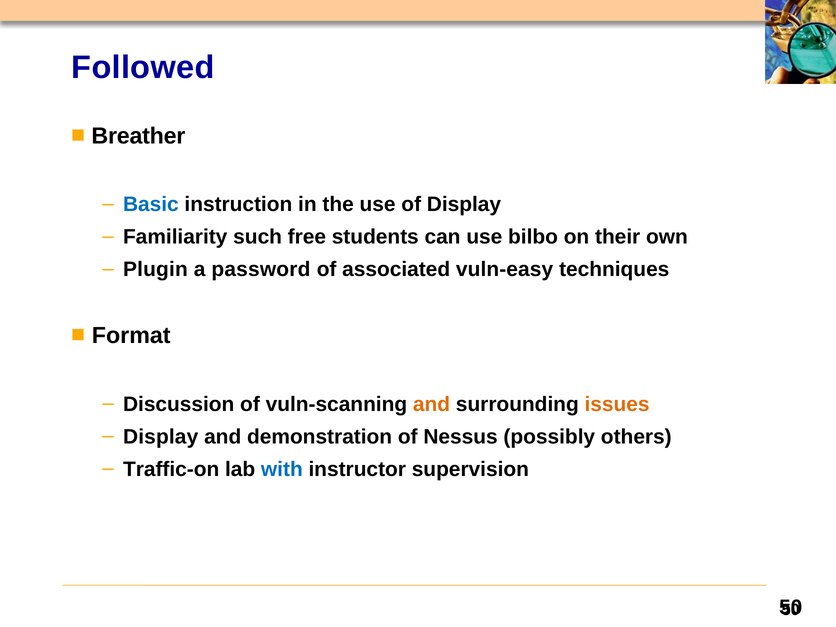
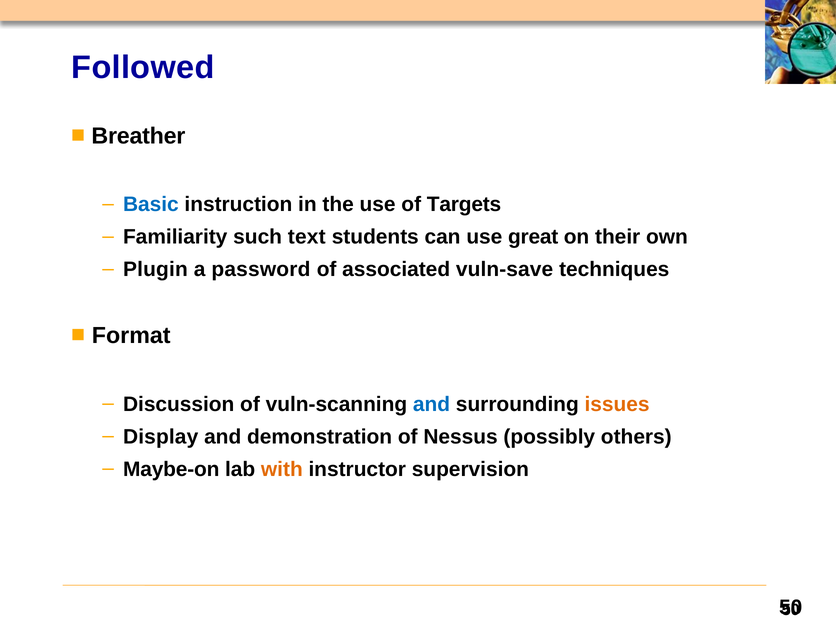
of Display: Display -> Targets (464, 204)
free: free -> text (307, 237)
bilbo: bilbo -> great (533, 237)
vuln-easy: vuln-easy -> vuln-save (505, 269)
and colour: orange -> blue (431, 404)
Traffic-on: Traffic-on -> Maybe-on (171, 469)
with colour: blue -> orange (282, 469)
